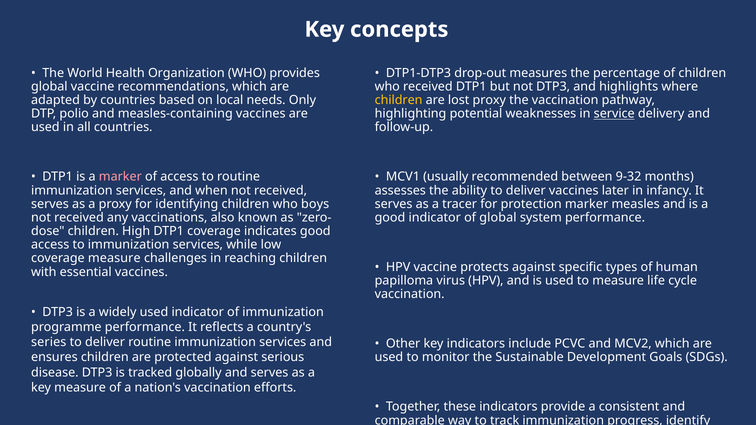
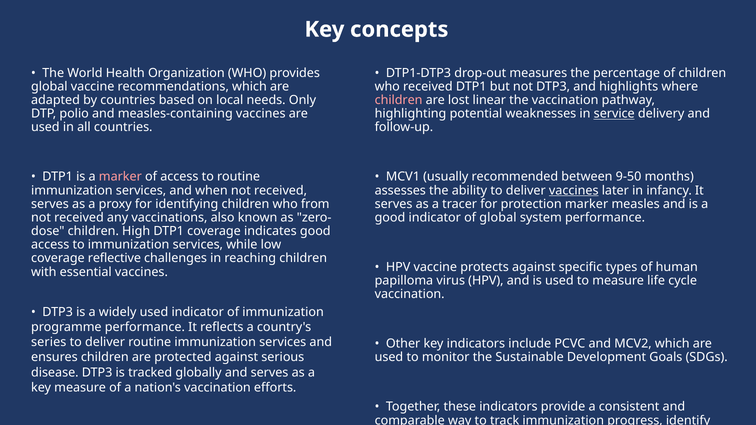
children colour: yellow -> pink (399, 100)
lost proxy: proxy -> linear (489, 100)
9-32: 9-32 -> 9-50 (629, 177)
vaccines underline: none -> present (574, 190)
boys: boys -> from (315, 204)
coverage measure: measure -> reflective (114, 258)
